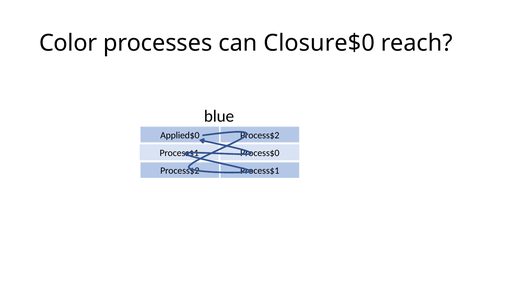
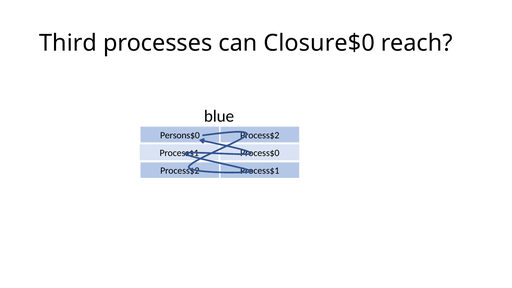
Color: Color -> Third (68, 43)
Applied$0: Applied$0 -> Persons$0 (180, 135)
